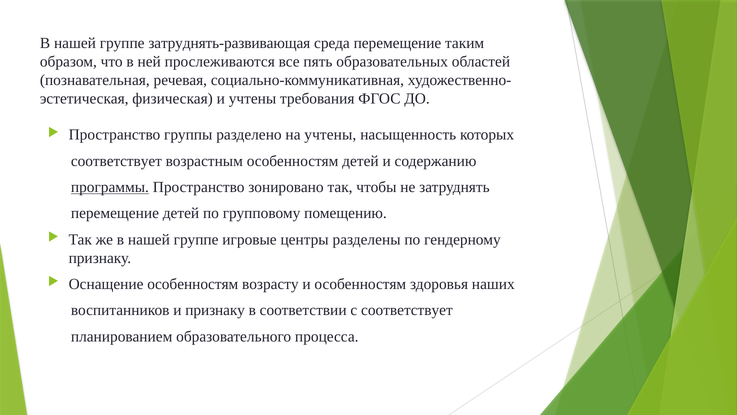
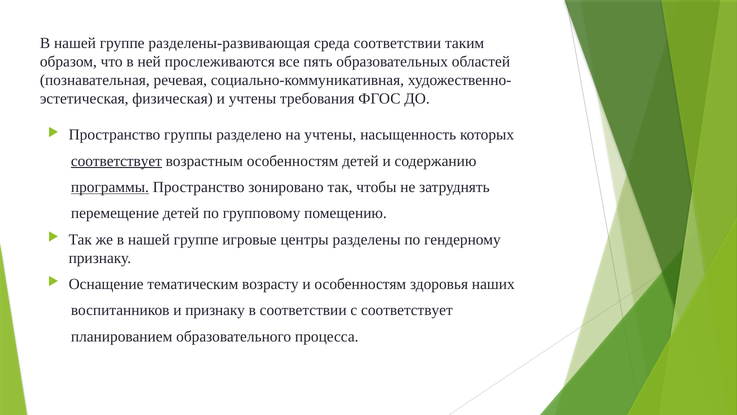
затруднять-развивающая: затруднять-развивающая -> разделены-развивающая (229, 43)
среда перемещение: перемещение -> соответствии (397, 43)
соответствует underline: none -> present (116, 161)
Оснащение особенностям: особенностям -> тематическим (193, 284)
